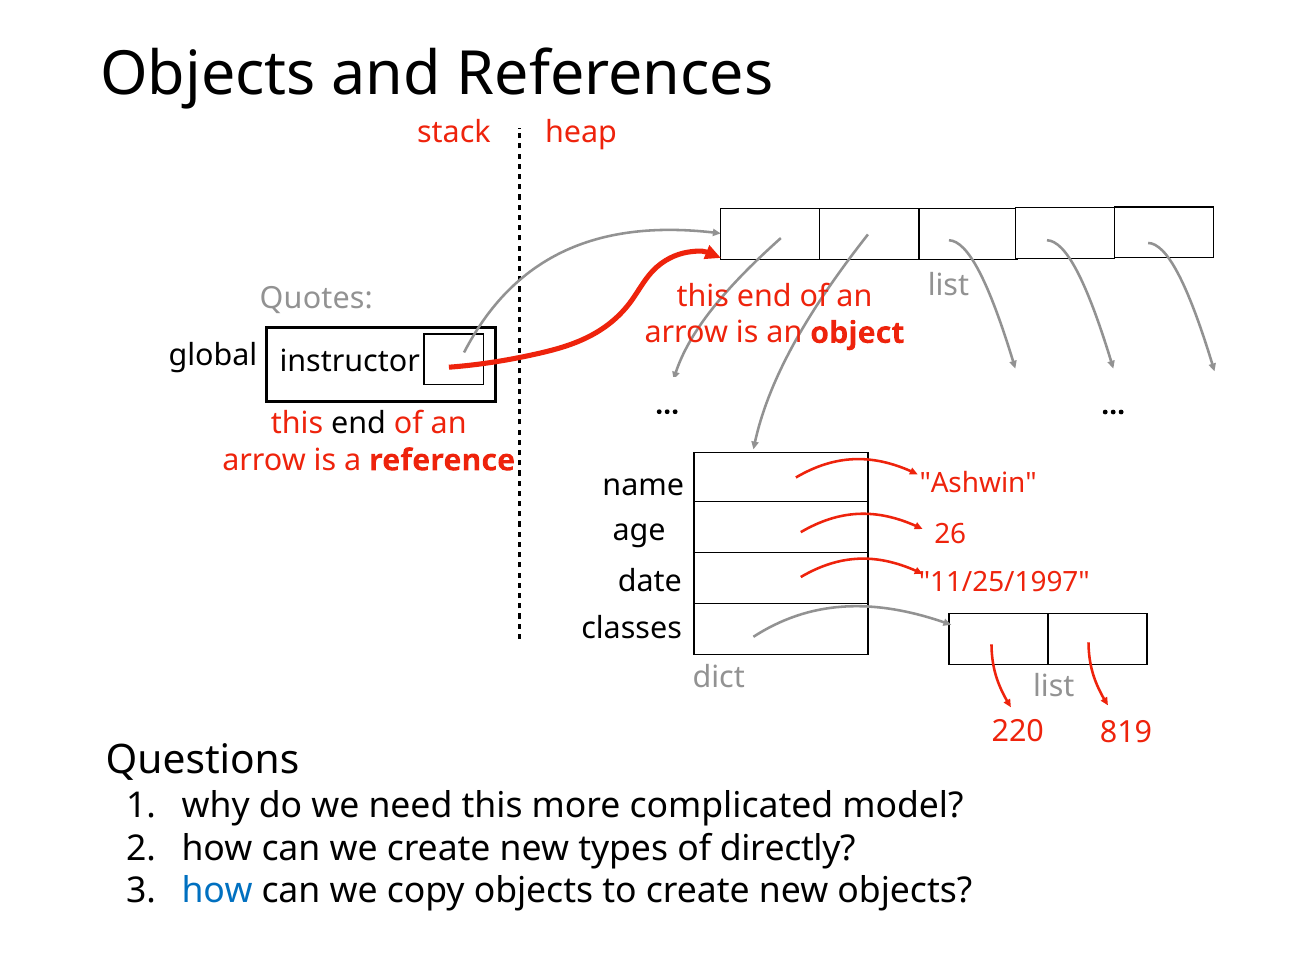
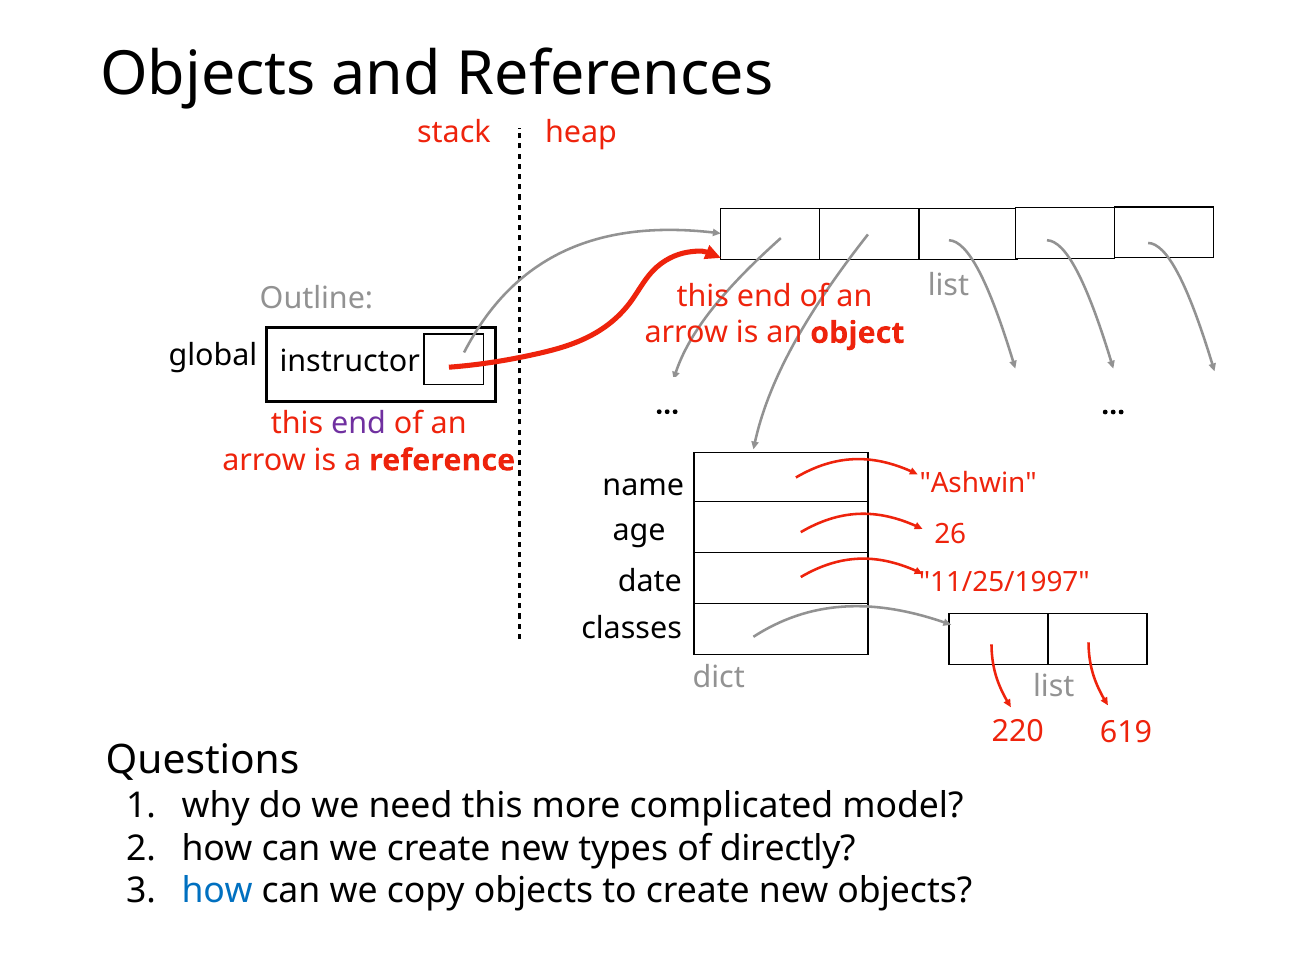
Quotes: Quotes -> Outline (316, 299)
end colour: black -> purple (359, 424)
819: 819 -> 619 (1126, 733)
